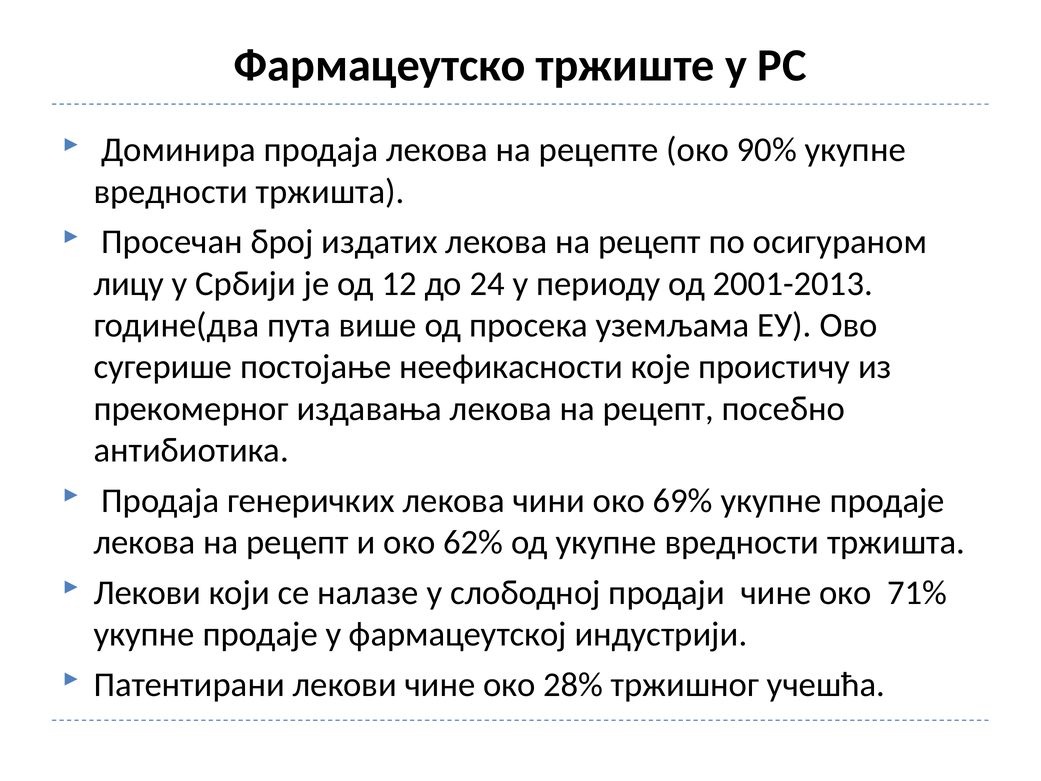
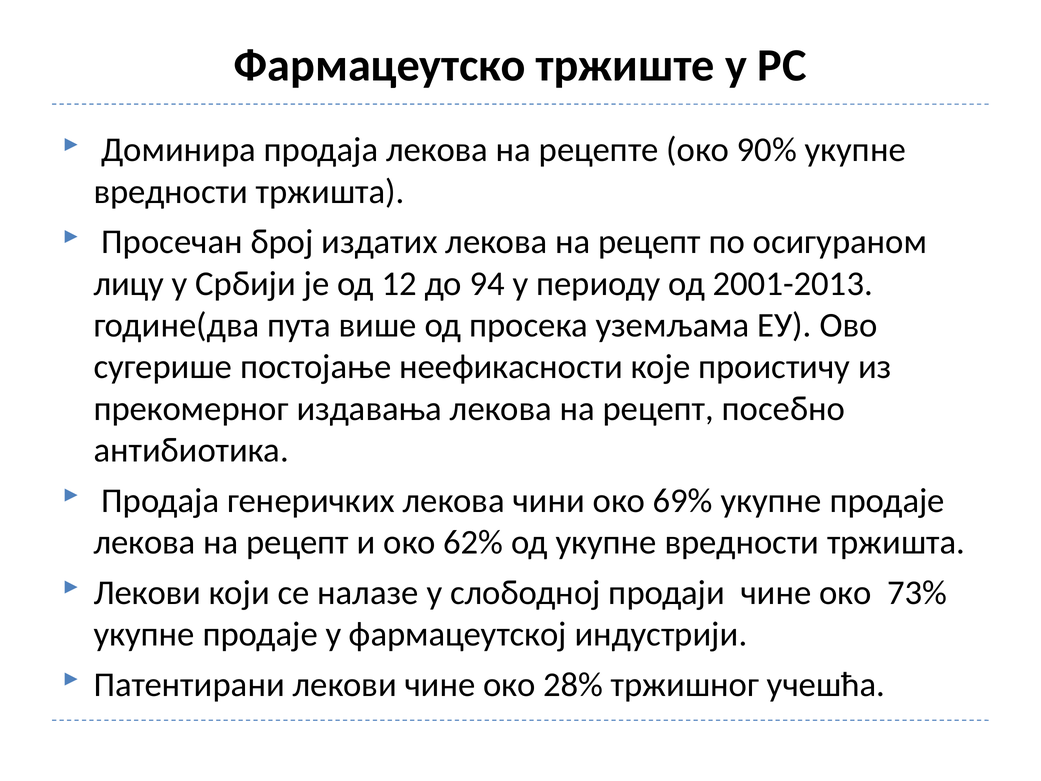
24: 24 -> 94 (487, 284)
71%: 71% -> 73% (917, 592)
